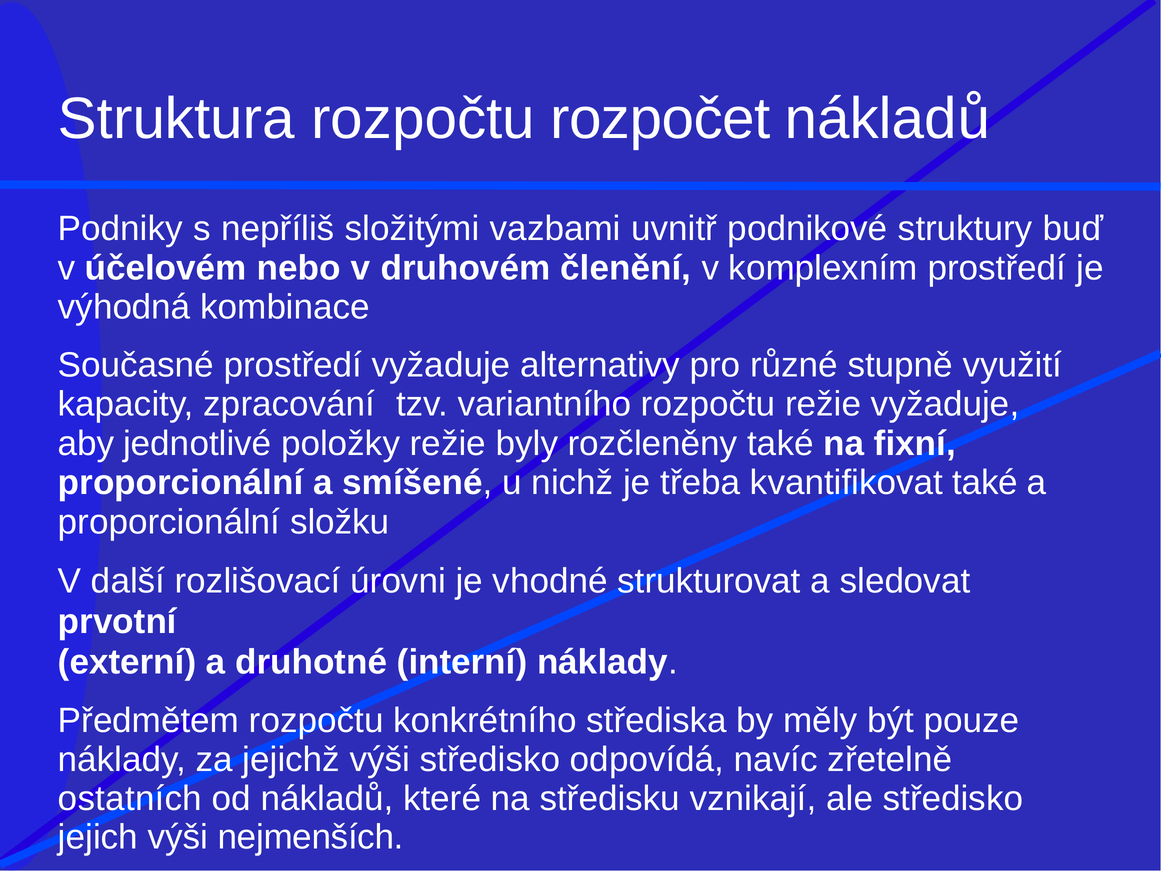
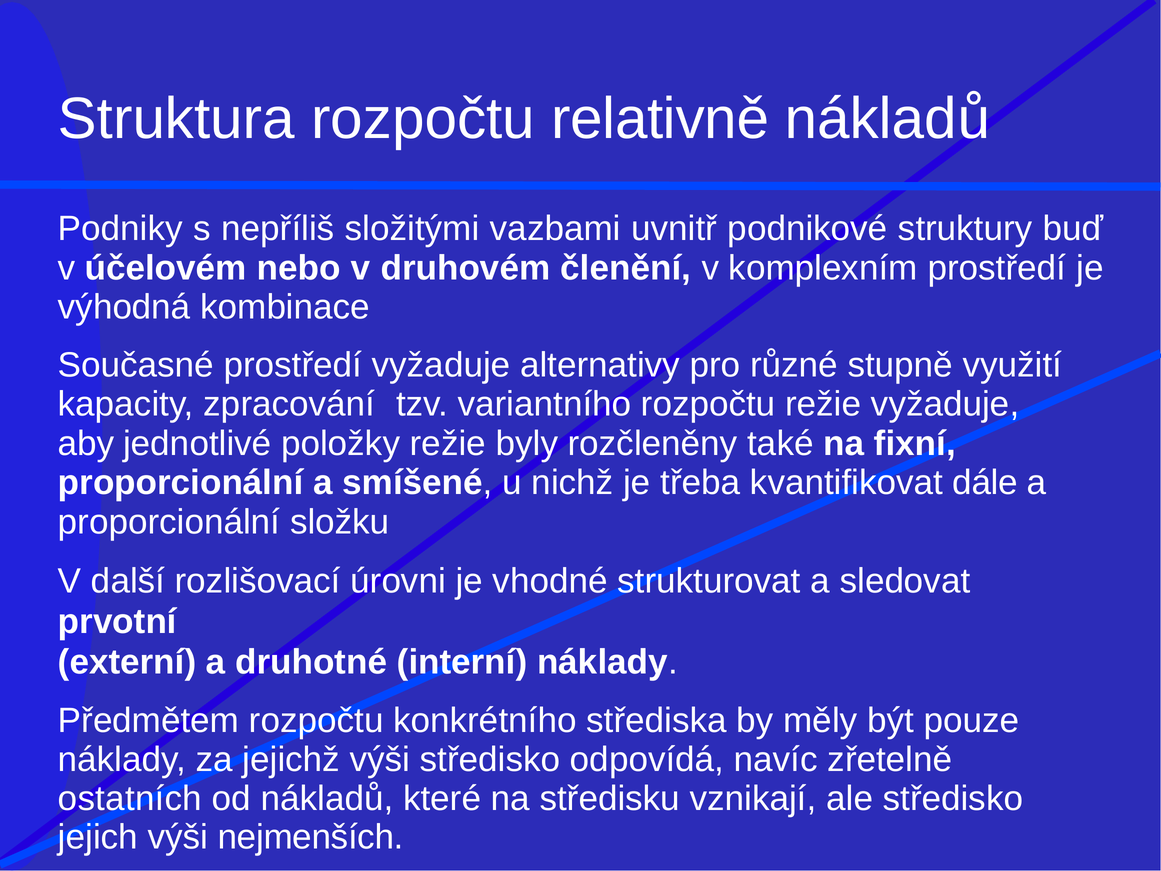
rozpočet: rozpočet -> relativně (660, 119)
kvantifikovat také: také -> dále (985, 483)
